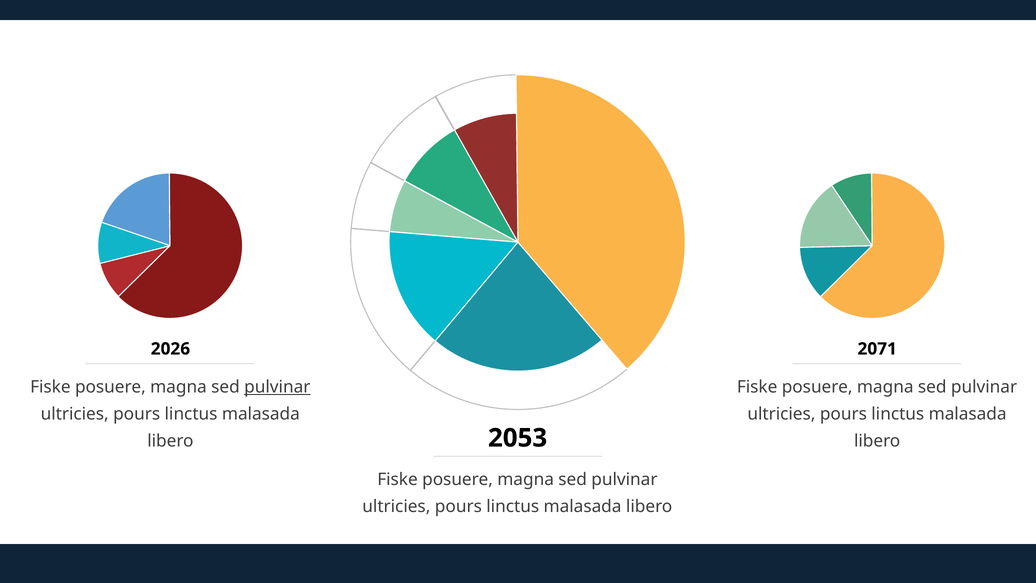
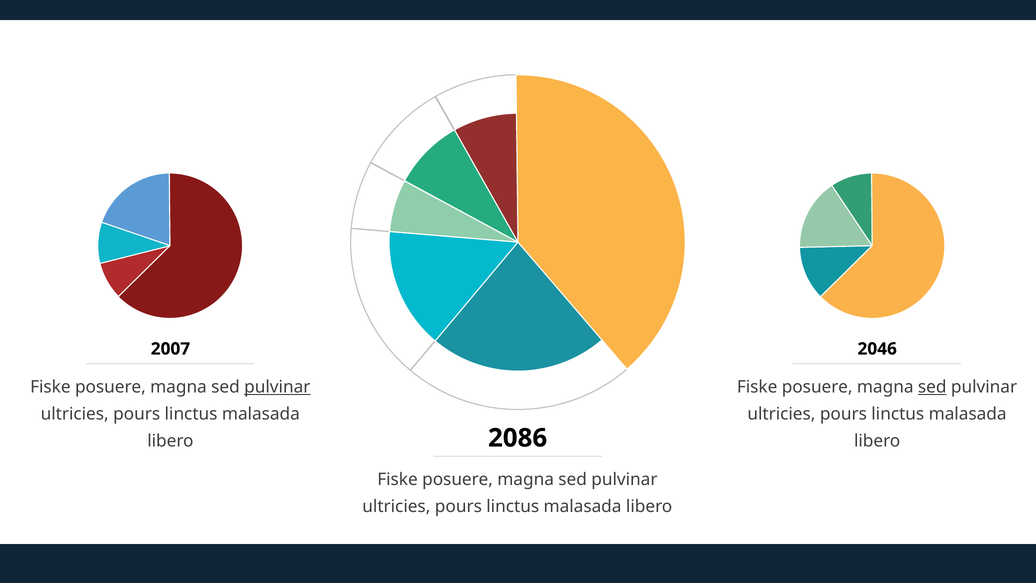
2026: 2026 -> 2007 (170, 349)
2071: 2071 -> 2046 (877, 349)
sed underline: none -> present (932, 387)
2053: 2053 -> 2086 (518, 438)
